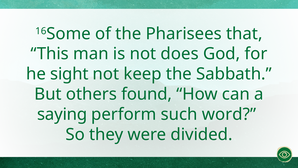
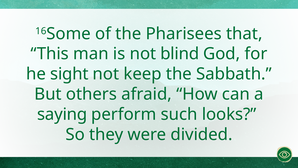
does: does -> blind (180, 54)
found: found -> afraid (147, 94)
word: word -> looks (229, 114)
